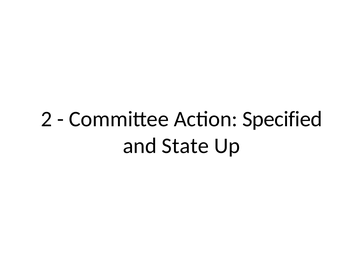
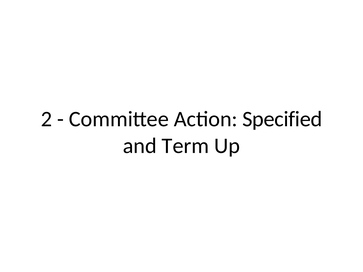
State: State -> Term (185, 146)
